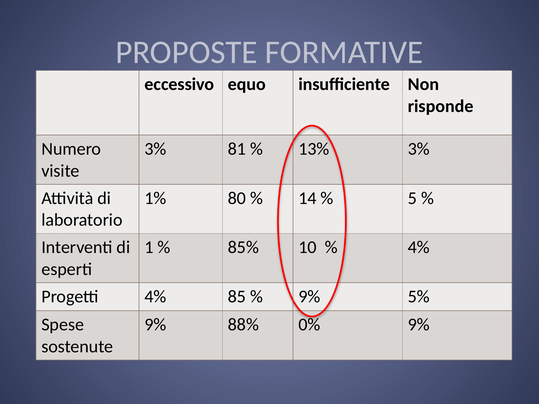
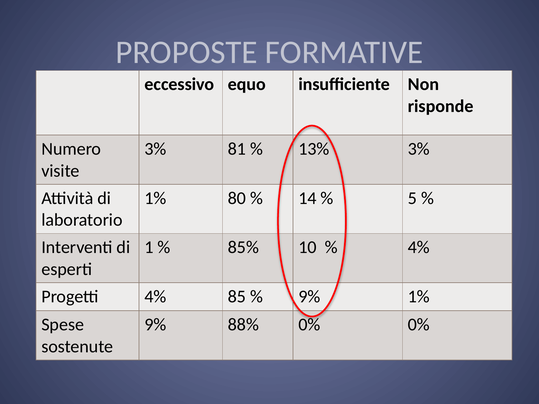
5%: 5% -> 1% (419, 297)
9%: 9% -> 0% (419, 325)
